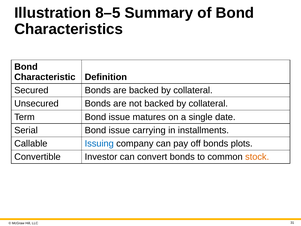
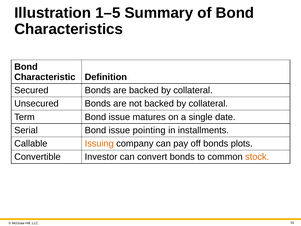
8–5: 8–5 -> 1–5 (108, 13)
carrying: carrying -> pointing (149, 130)
Issuing colour: blue -> orange (99, 143)
